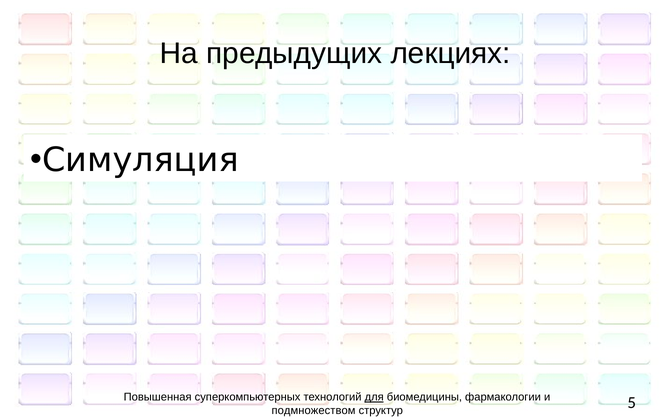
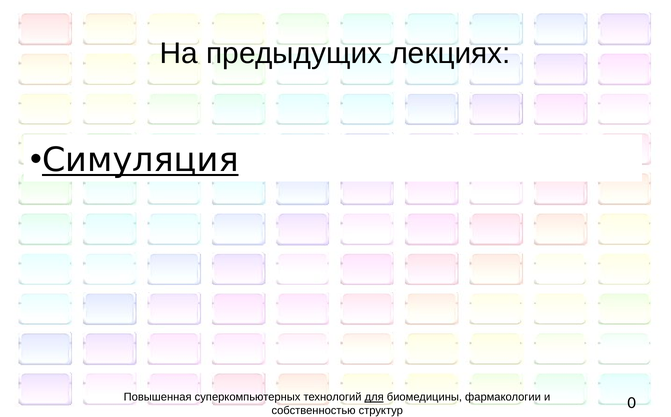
Симуляция underline: none -> present (140, 161)
подмножеством: подмножеством -> собственностью (314, 411)
5: 5 -> 0 (632, 403)
